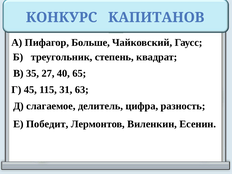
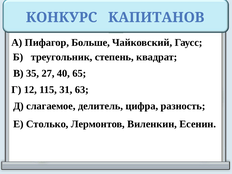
45: 45 -> 12 (30, 90)
Победит: Победит -> Столько (47, 124)
